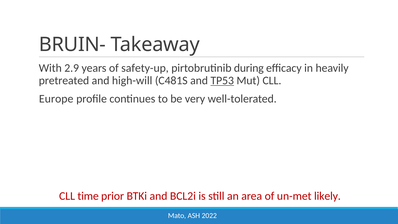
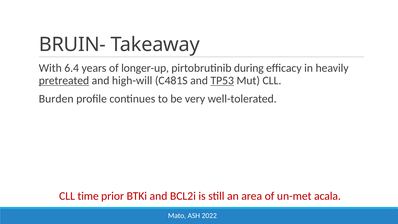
2.9: 2.9 -> 6.4 (72, 68)
safety-up: safety-up -> longer-up (145, 68)
pretreated underline: none -> present (64, 80)
Europe: Europe -> Burden (56, 99)
likely: likely -> acala (327, 196)
